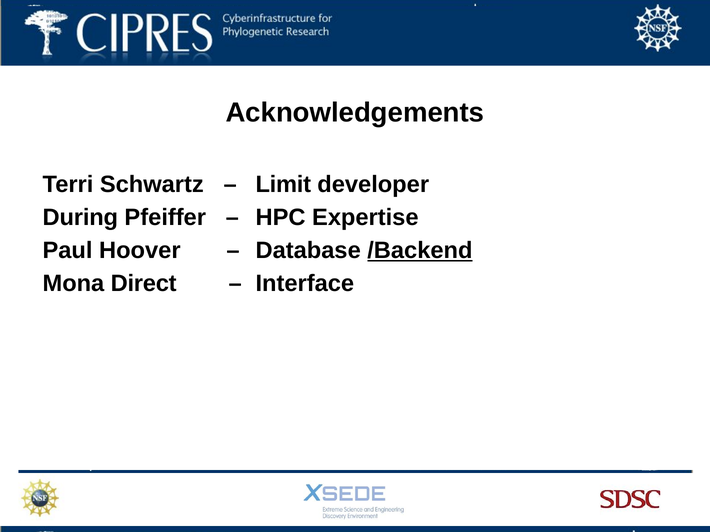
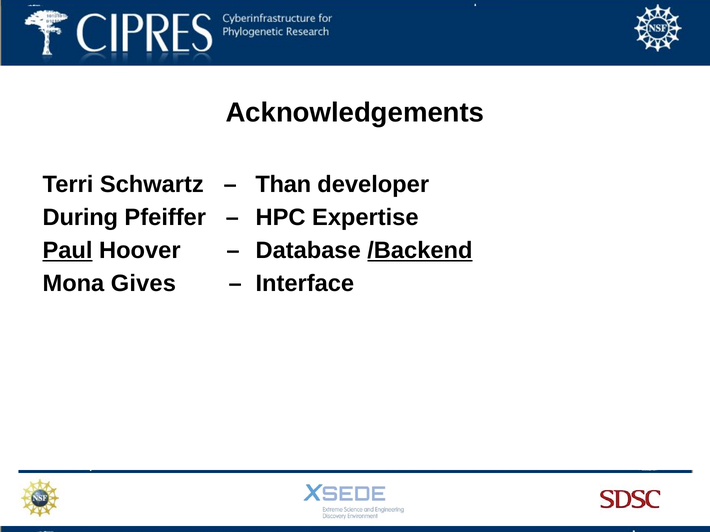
Limit: Limit -> Than (283, 185)
Paul underline: none -> present (68, 251)
Direct: Direct -> Gives (143, 284)
